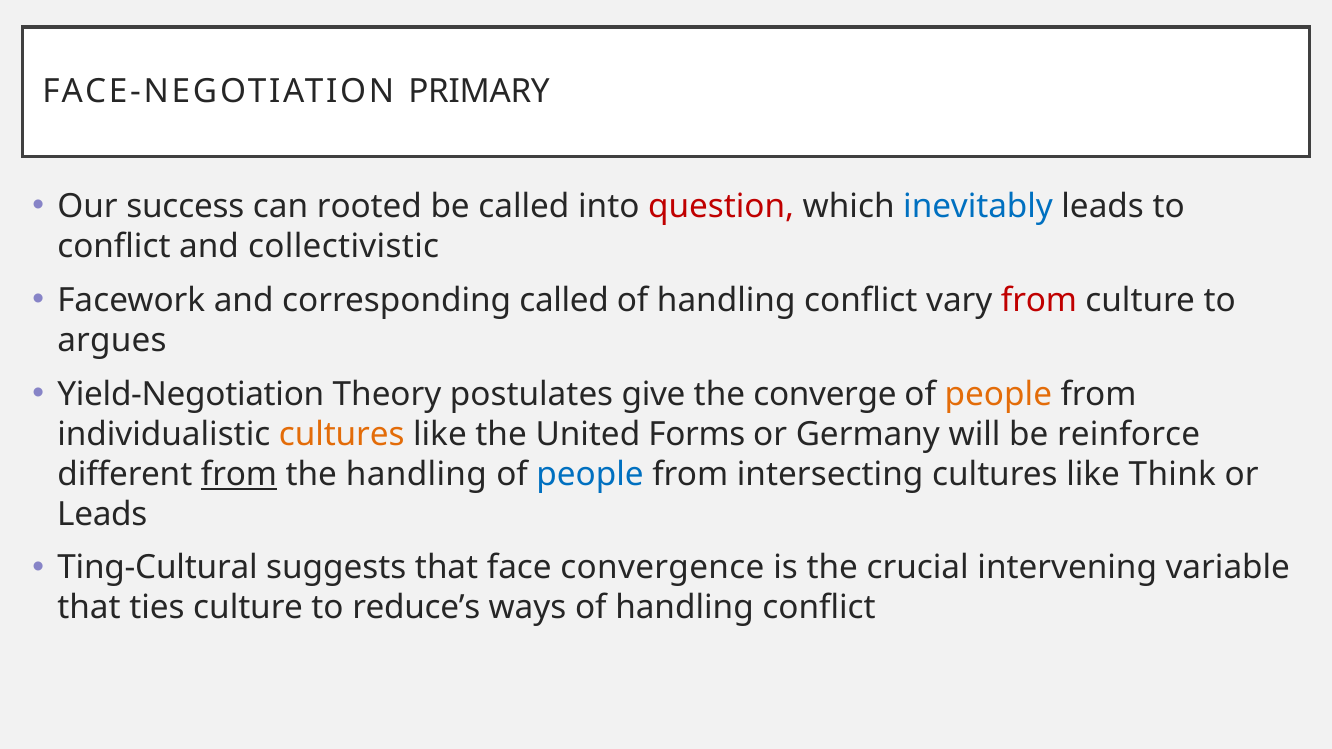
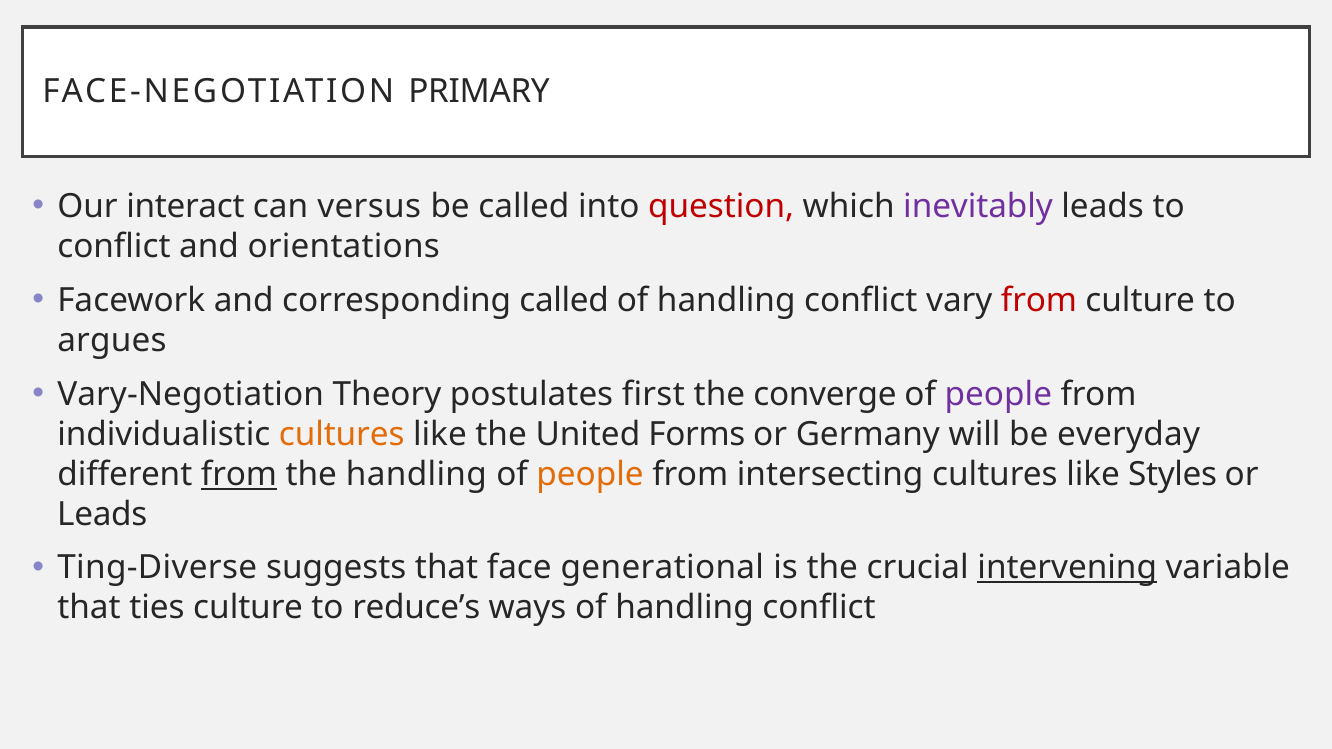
success: success -> interact (185, 207)
rooted: rooted -> versus (369, 207)
inevitably colour: blue -> purple (978, 207)
collectivistic: collectivistic -> orientations (344, 247)
Yield-Negotiation: Yield-Negotiation -> Vary-Negotiation (191, 394)
give: give -> first (653, 394)
people colour: orange -> purple (998, 394)
reinforce: reinforce -> everyday (1129, 434)
people colour: blue -> orange (590, 474)
Think: Think -> Styles (1173, 474)
Ting-Cultural: Ting-Cultural -> Ting-Diverse (157, 568)
convergence: convergence -> generational (662, 568)
intervening underline: none -> present (1067, 568)
